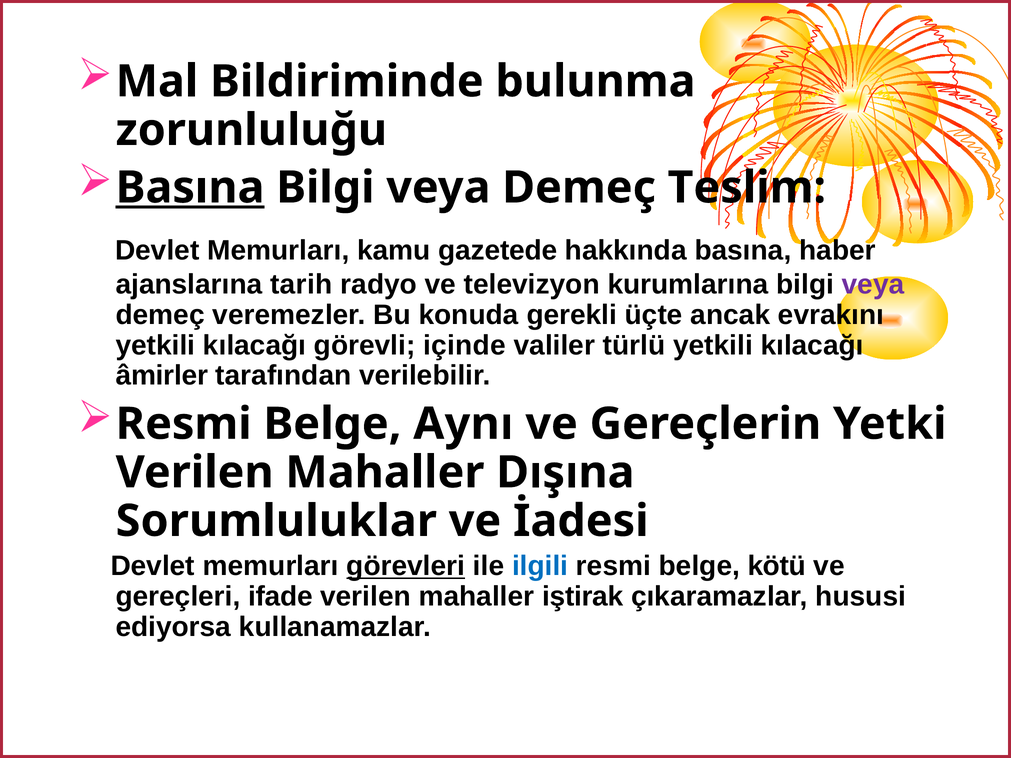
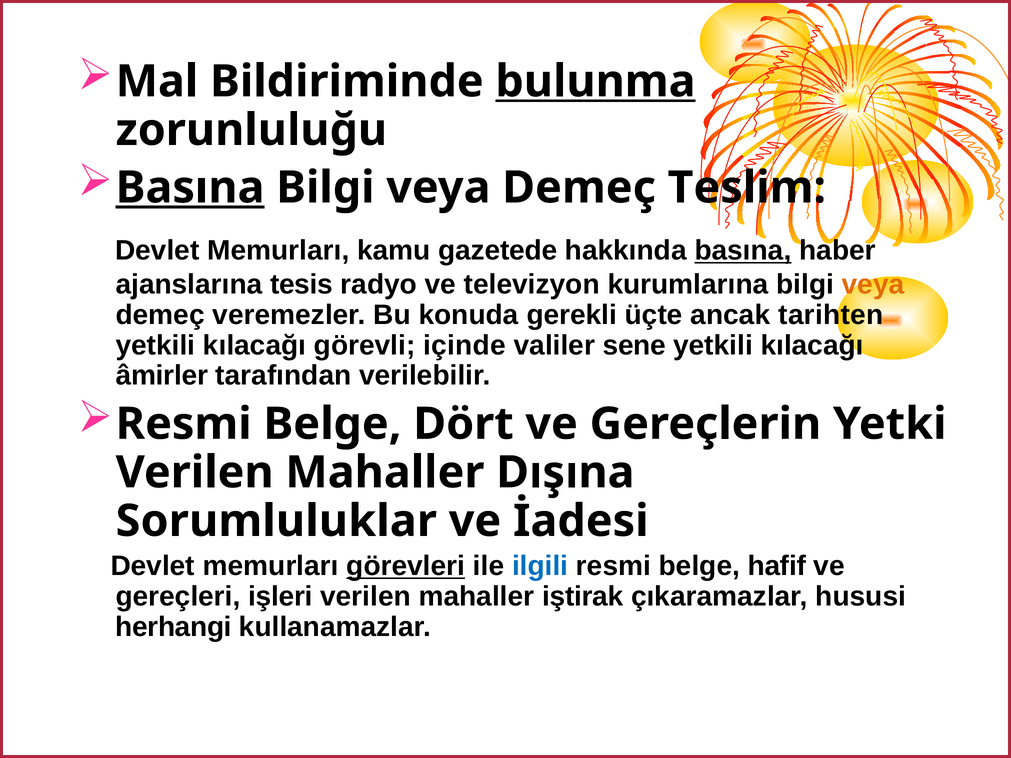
bulunma underline: none -> present (595, 82)
basına underline: none -> present (743, 251)
tarih: tarih -> tesis (302, 285)
veya colour: purple -> orange (873, 285)
evrakını: evrakını -> tarihten (831, 315)
türlü: türlü -> sene (634, 345)
Aynı: Aynı -> Dört (464, 424)
kötü: kötü -> hafif (777, 566)
ifade: ifade -> işleri (281, 597)
ediyorsa: ediyorsa -> herhangi (173, 627)
